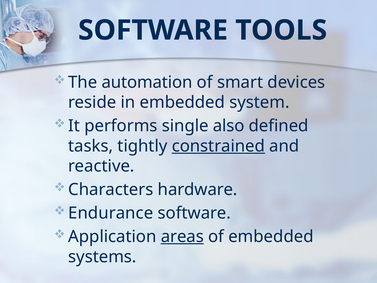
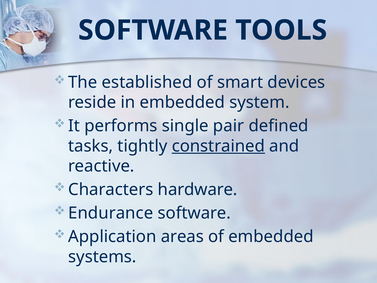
automation: automation -> established (147, 82)
also: also -> pair (229, 126)
areas underline: present -> none (182, 236)
